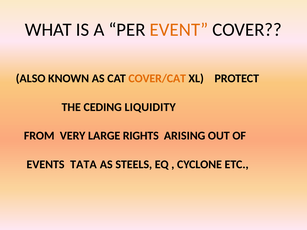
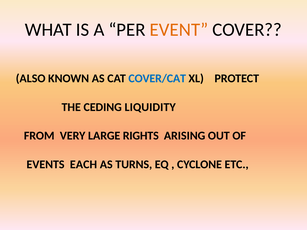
COVER/CAT colour: orange -> blue (157, 79)
TATA: TATA -> EACH (83, 165)
STEELS: STEELS -> TURNS (134, 165)
